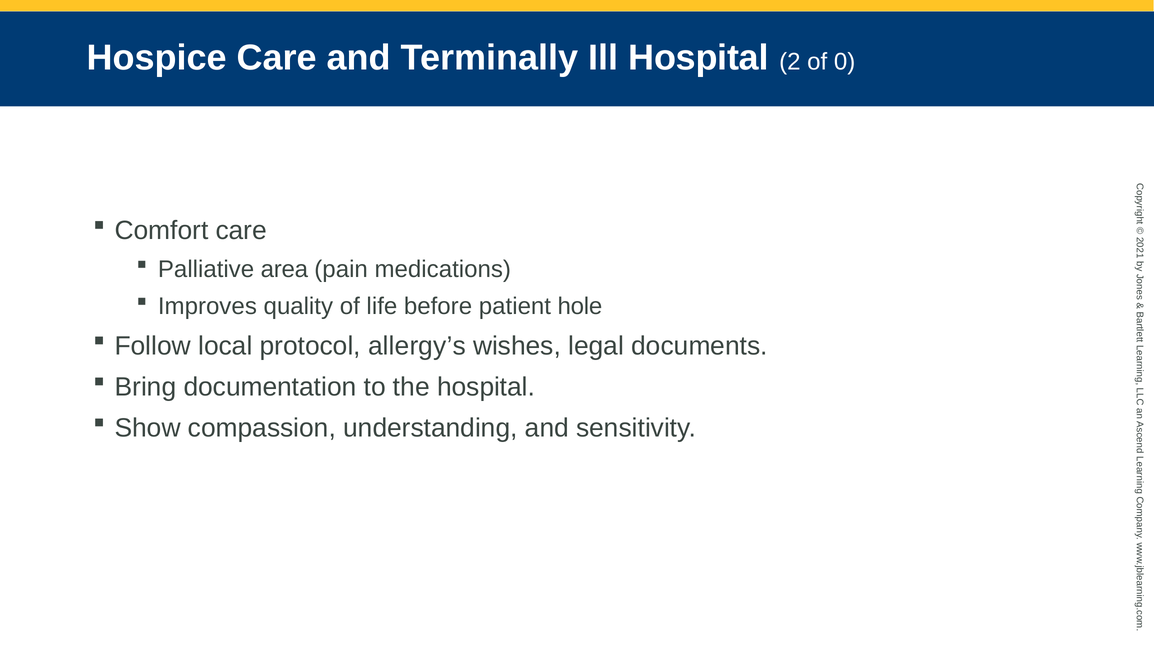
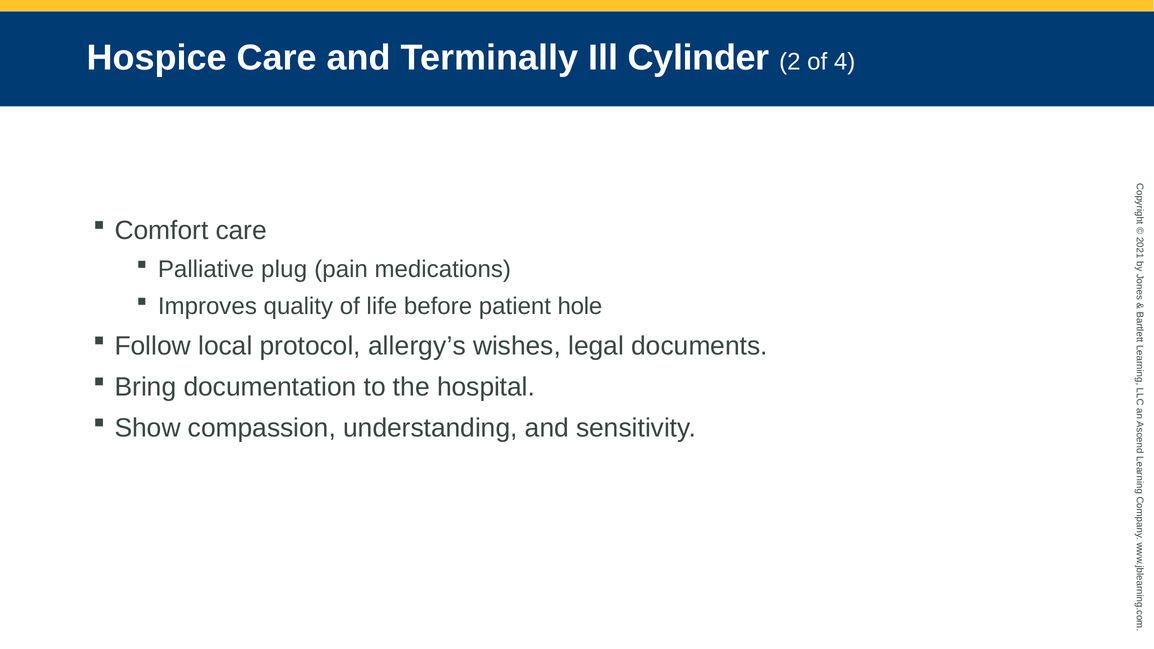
Ill Hospital: Hospital -> Cylinder (699, 58)
of 0: 0 -> 4 (845, 62)
area: area -> plug (284, 269)
